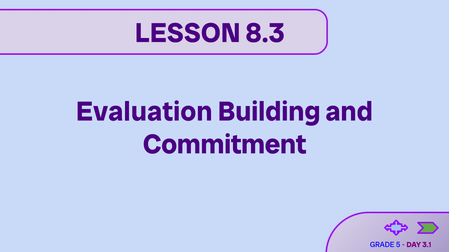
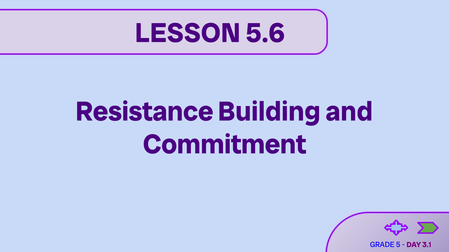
8.3: 8.3 -> 5.6 (265, 33)
Evaluation: Evaluation -> Resistance (144, 112)
